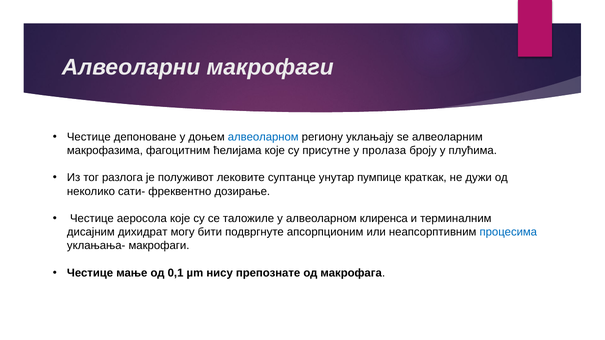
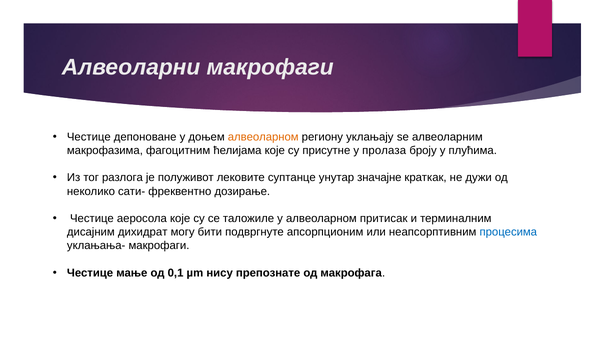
алвеоларном colour: blue -> orange (263, 137)
пумпице: пумпице -> значајне (379, 178)
клиренса: клиренса -> притисак (384, 219)
